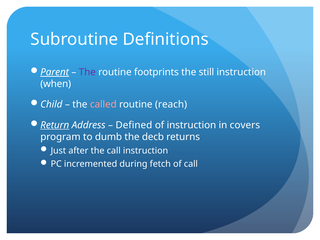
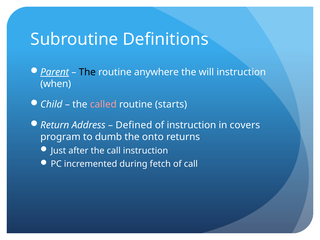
The colour: purple -> black (87, 72)
footprints: footprints -> anywhere (156, 72)
still: still -> will (206, 72)
reach: reach -> starts (171, 105)
Return underline: present -> none (55, 125)
decb: decb -> onto (153, 137)
